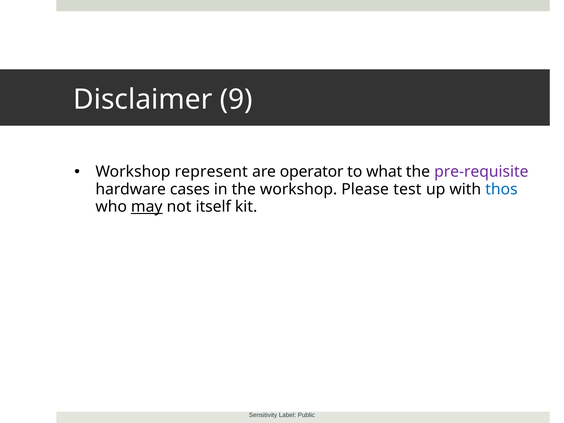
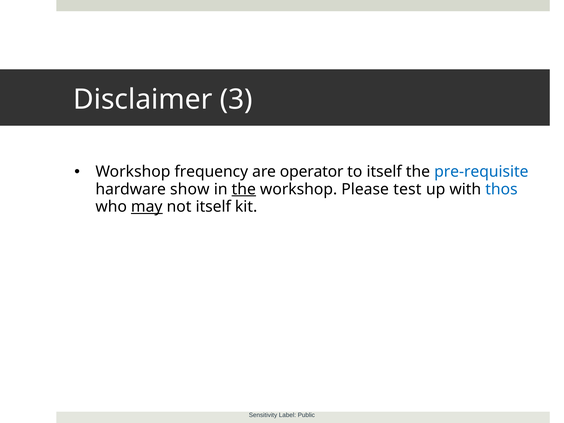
9: 9 -> 3 (236, 99)
represent: represent -> frequency (211, 172)
to what: what -> itself (384, 172)
pre-requisite colour: purple -> blue (481, 172)
cases: cases -> show (190, 189)
the underline: none -> present (244, 189)
